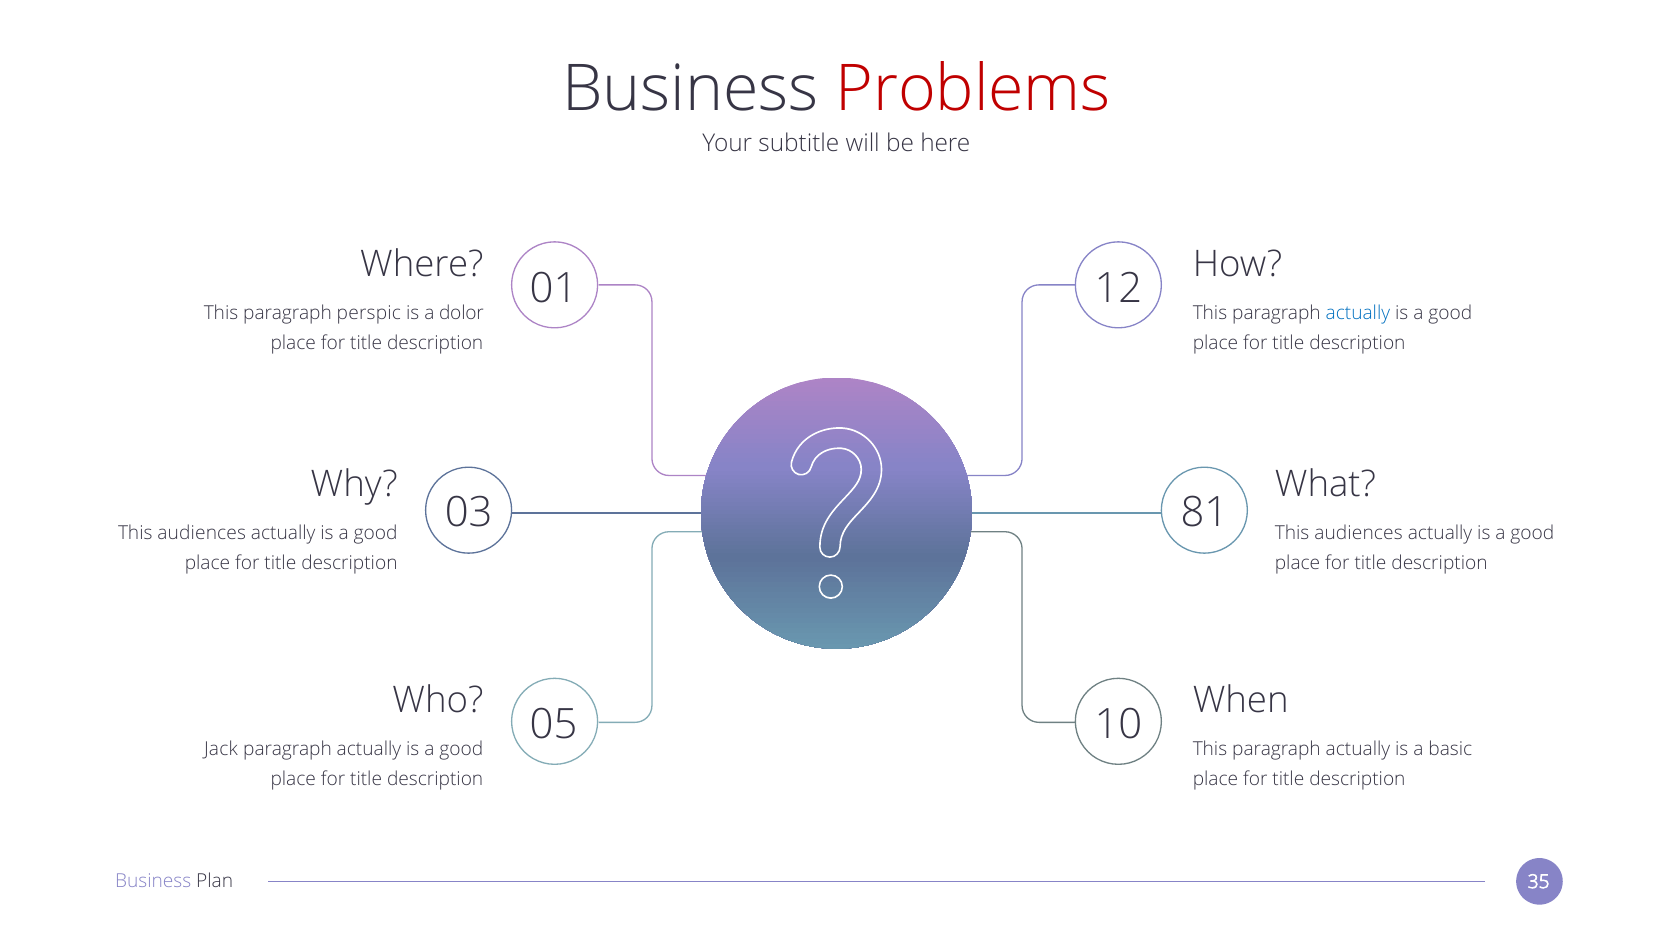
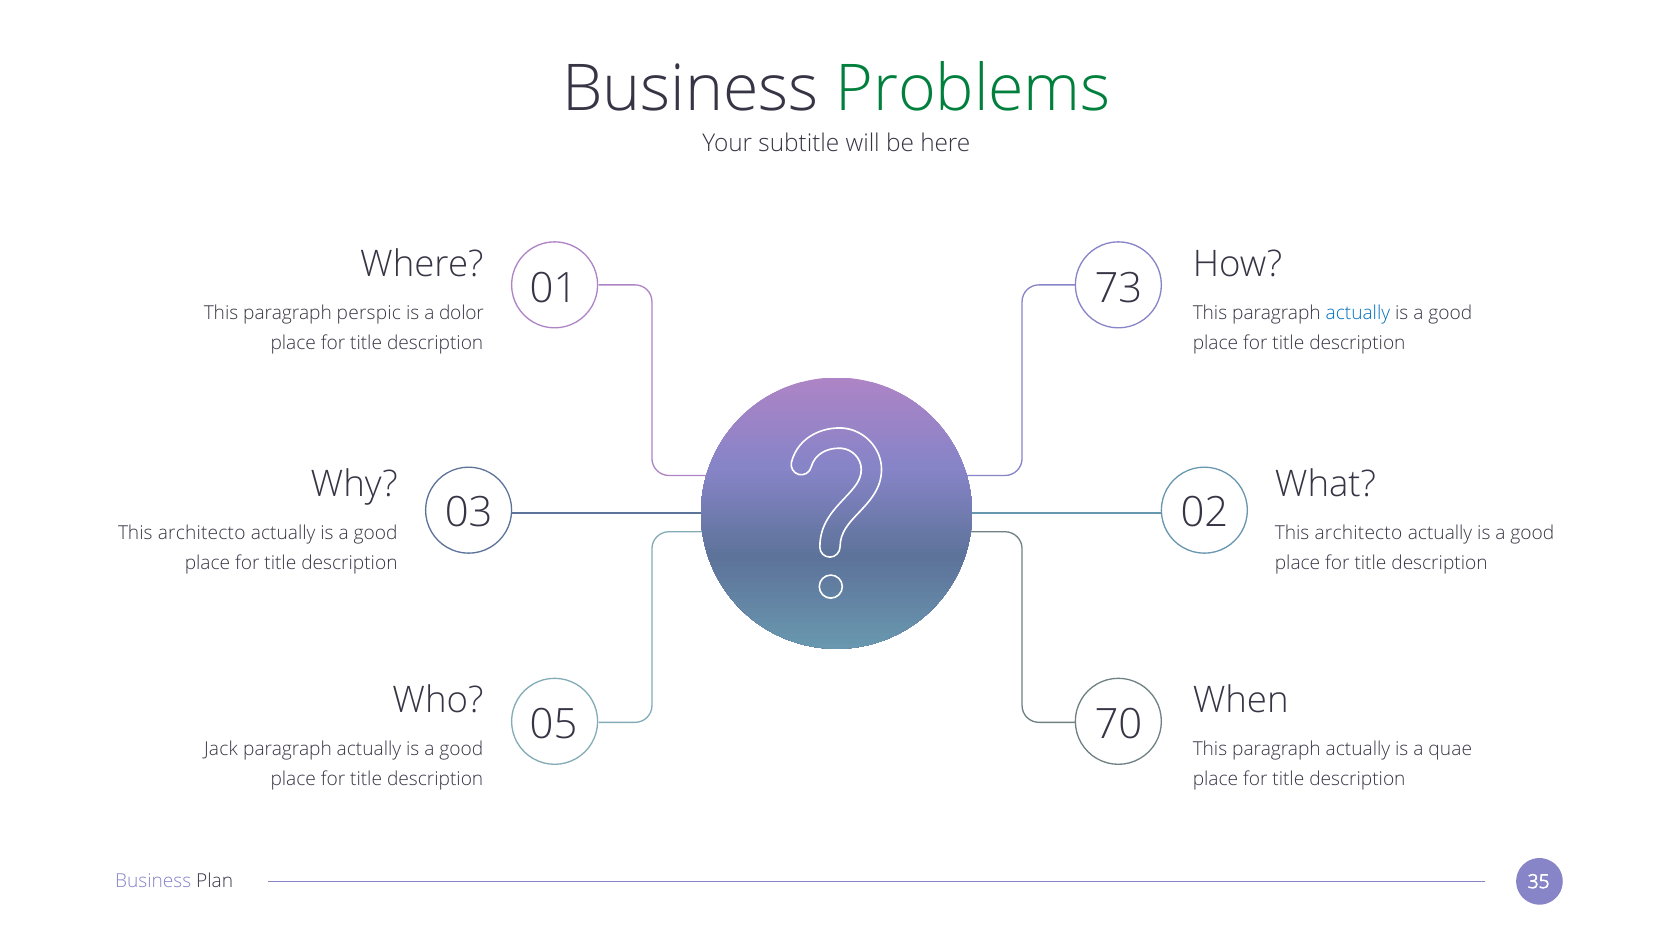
Problems colour: red -> green (973, 89)
12: 12 -> 73 (1118, 289)
81: 81 -> 02 (1204, 513)
audiences: audiences -> architecto (202, 533)
audiences: audiences -> architecto (1358, 533)
10: 10 -> 70 (1118, 725)
basic: basic -> quae (1450, 749)
